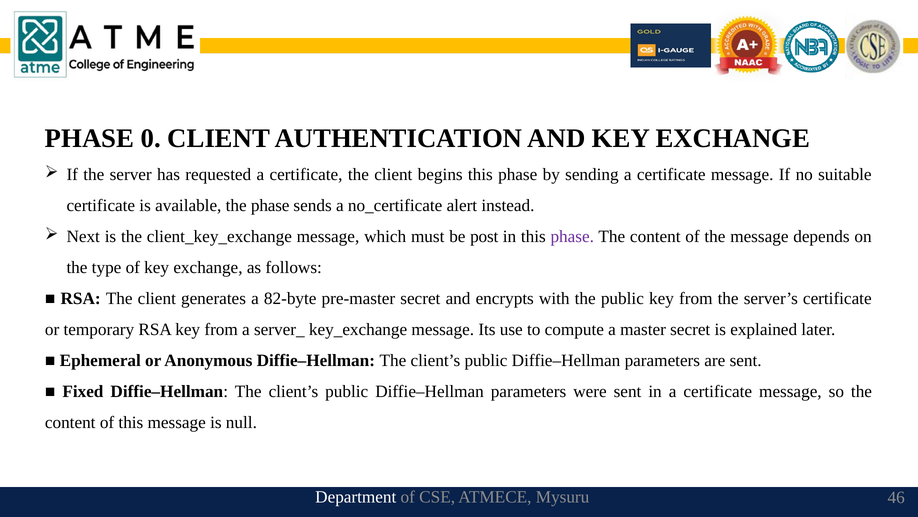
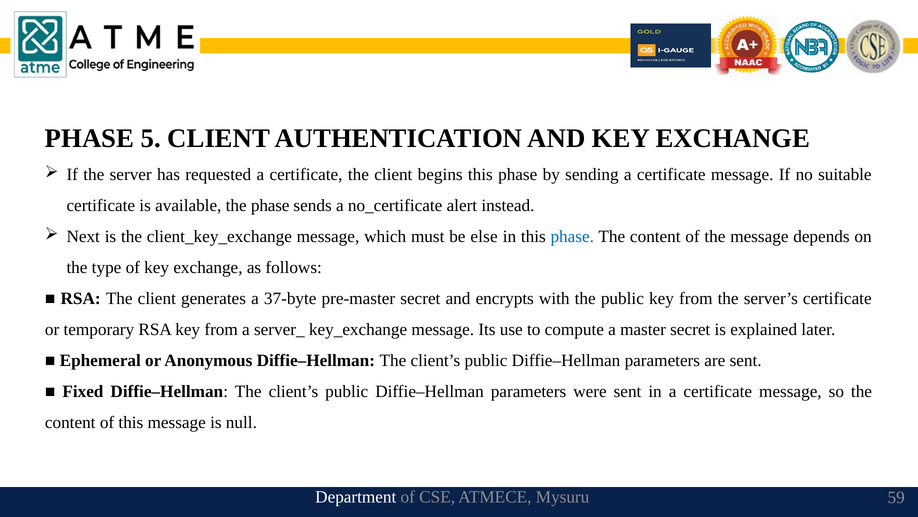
0: 0 -> 5 (151, 138)
post: post -> else (484, 236)
phase colour: purple -> blue (572, 236)
82-byte: 82-byte -> 37-byte (290, 298)
46: 46 -> 59 (896, 497)
